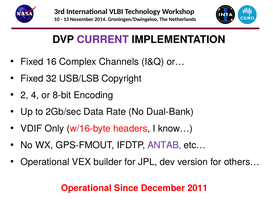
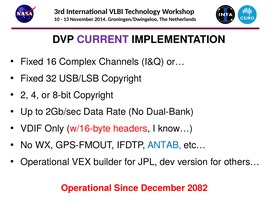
8-bit Encoding: Encoding -> Copyright (93, 95)
ANTAB colour: purple -> blue (164, 145)
2011: 2011 -> 2082 (198, 188)
